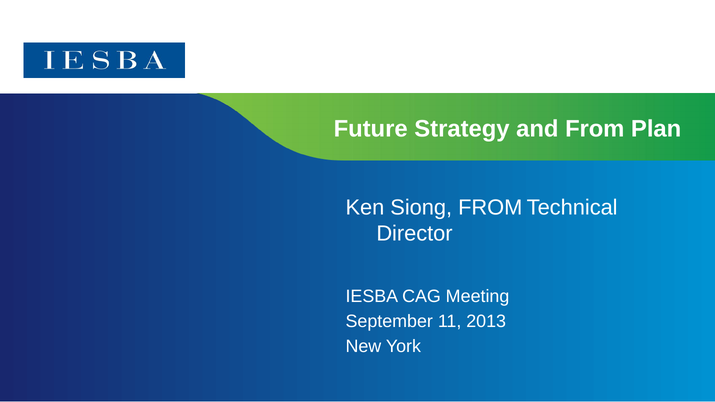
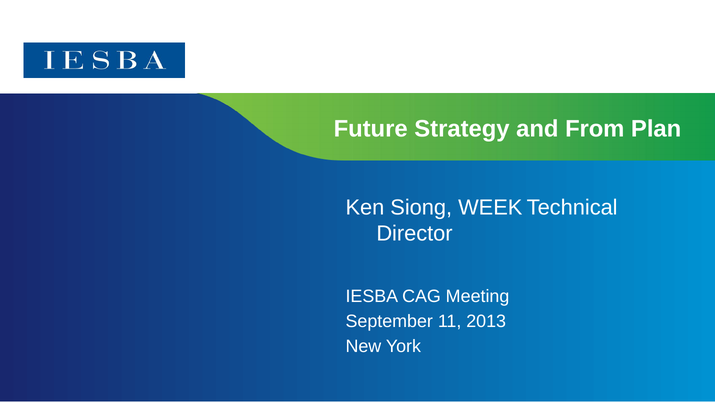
Siong FROM: FROM -> WEEK (490, 208)
